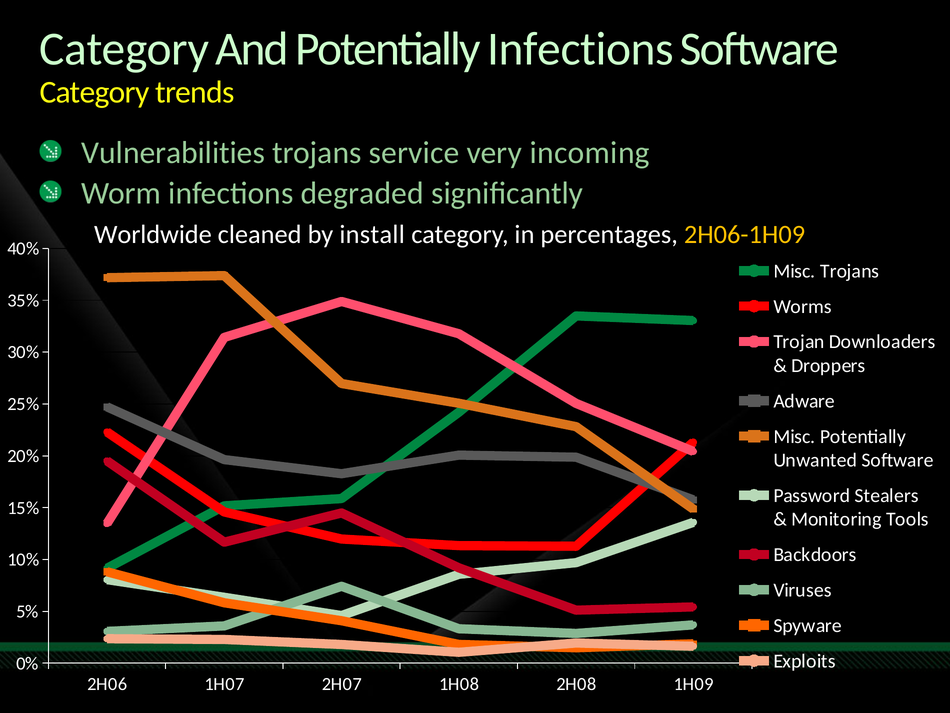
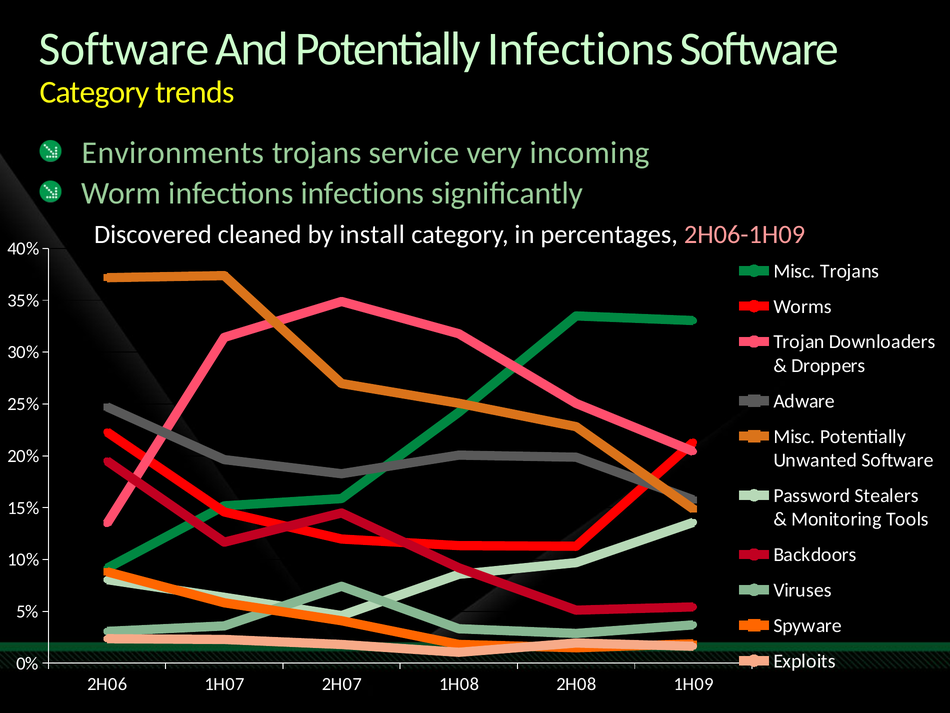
Category: Category -> Software (124, 49)
Vulnerabilities: Vulnerabilities -> Environments (173, 153)
infections degraded: degraded -> infections (362, 193)
Worldwide: Worldwide -> Discovered (153, 234)
2H06-1H09 colour: yellow -> pink (745, 234)
